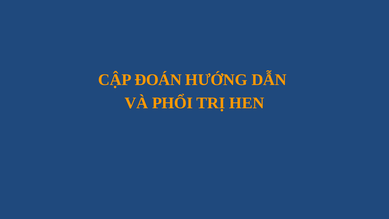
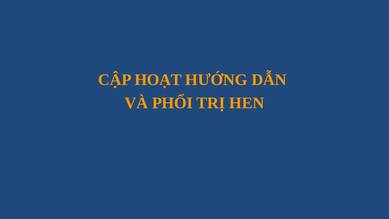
ĐOÁN: ĐOÁN -> HOẠT (158, 80)
